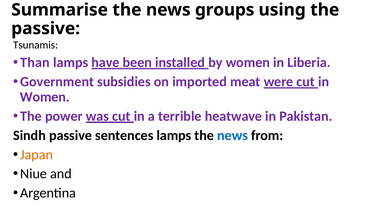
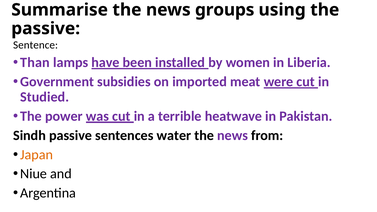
Tsunamis: Tsunamis -> Sentence (36, 45)
Women: Women -> Studied (45, 97)
sentences lamps: lamps -> water (174, 135)
news colour: blue -> purple (233, 135)
